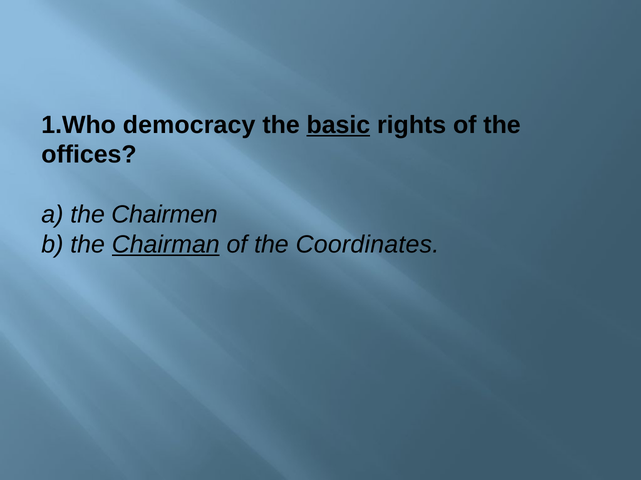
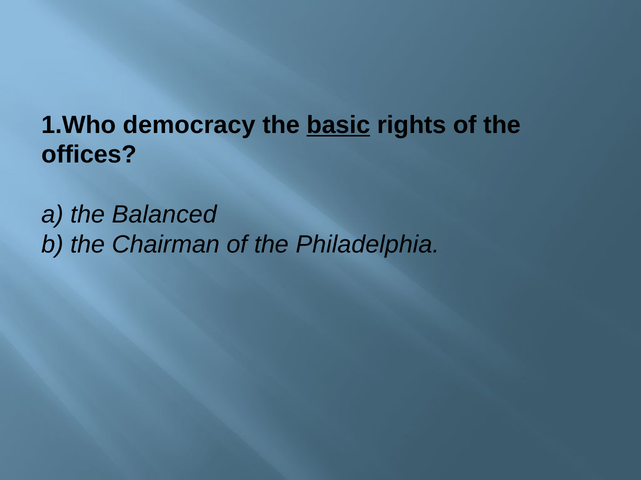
Chairmen: Chairmen -> Balanced (164, 215)
Chairman underline: present -> none (166, 245)
Coordinates: Coordinates -> Philadelphia (367, 245)
